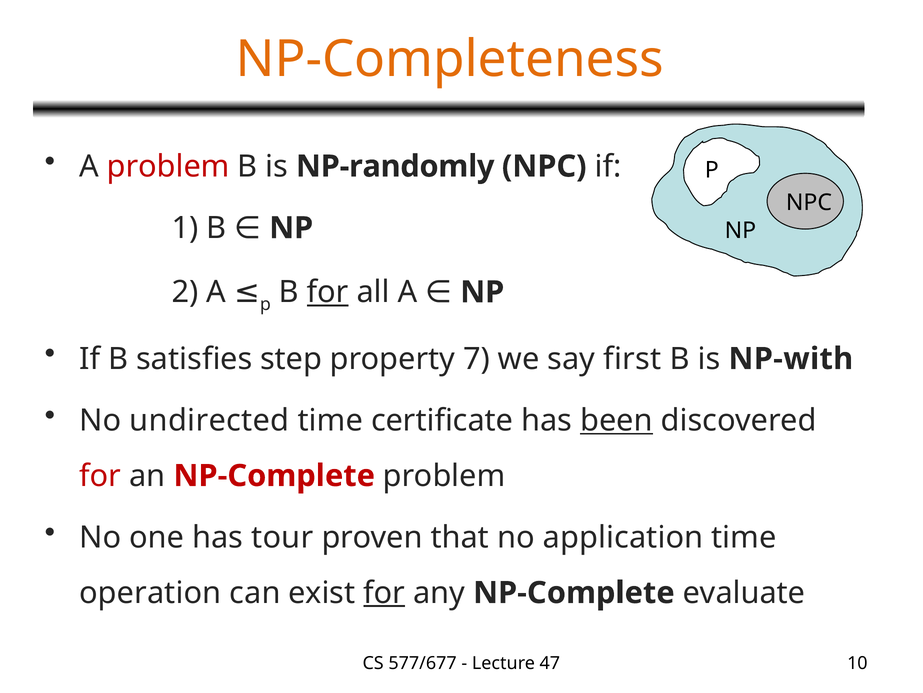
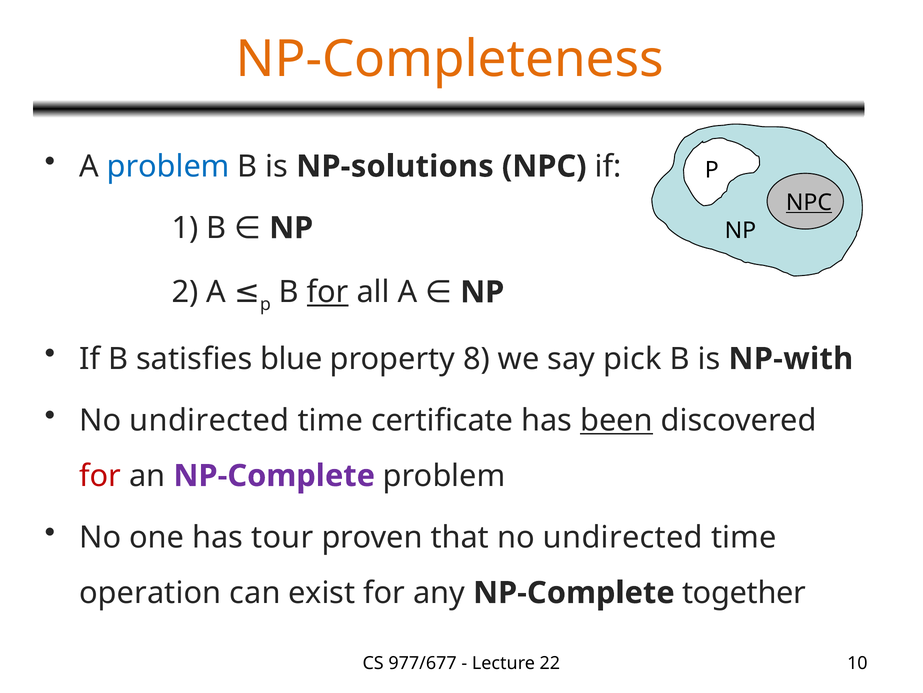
problem colour: red -> blue (168, 166)
NP-randomly: NP-randomly -> NP-solutions (395, 166)
NPC underline: none -> present (809, 202)
step: step -> blue (291, 358)
7: 7 -> 8 (477, 358)
first: first -> pick (632, 358)
NP-Complete colour: red -> purple (274, 475)
that no application: application -> undirected (623, 537)
for underline: present -> none (384, 592)
evaluate: evaluate -> together (744, 592)
577/677: 577/677 -> 977/677 (423, 662)
47: 47 -> 22 (550, 662)
